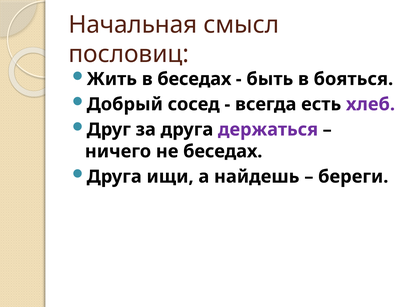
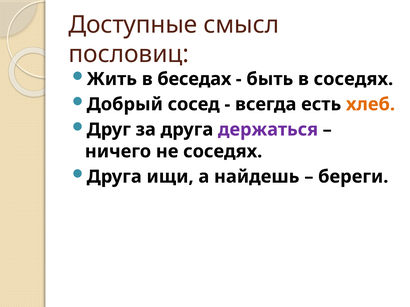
Начальная: Начальная -> Доступные (133, 25)
в бояться: бояться -> соседях (353, 79)
хлеб colour: purple -> orange (371, 104)
не беседах: беседах -> соседях (223, 152)
